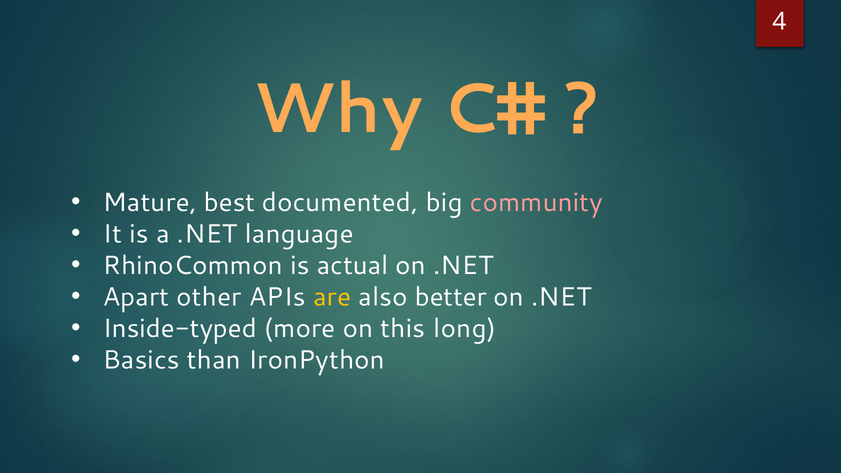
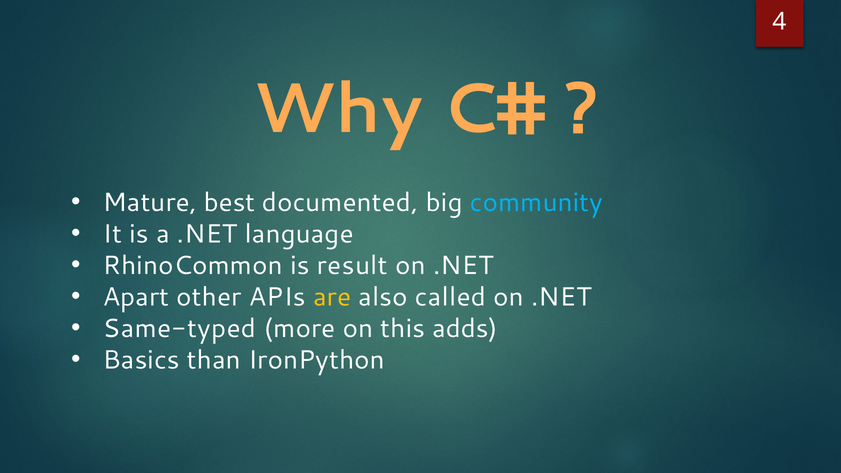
community colour: pink -> light blue (536, 202)
actual: actual -> result (352, 266)
better: better -> called (451, 297)
Inside-typed: Inside-typed -> Same-typed (180, 329)
long: long -> adds (465, 329)
